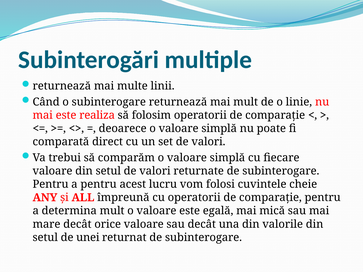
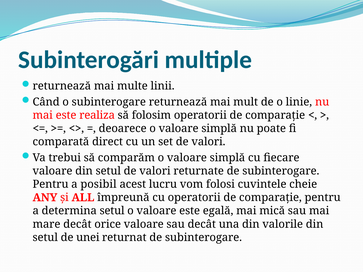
a pentru: pentru -> posibil (99, 184)
determina mult: mult -> setul (112, 211)
